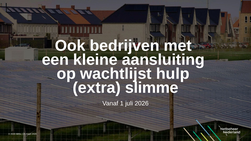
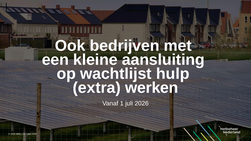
slimme: slimme -> werken (152, 88)
